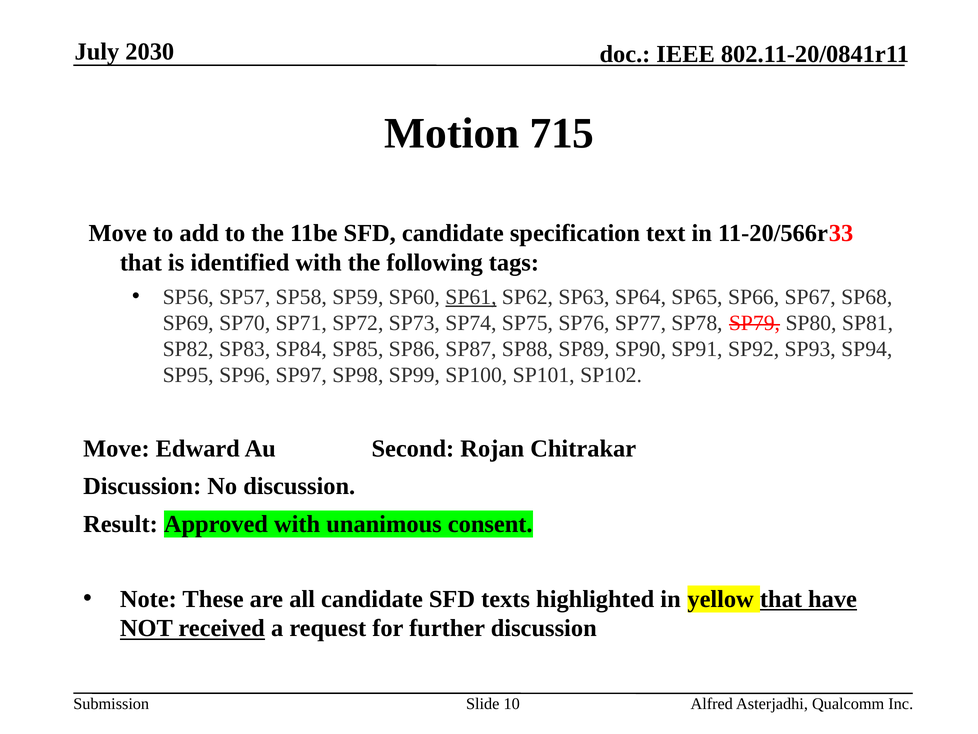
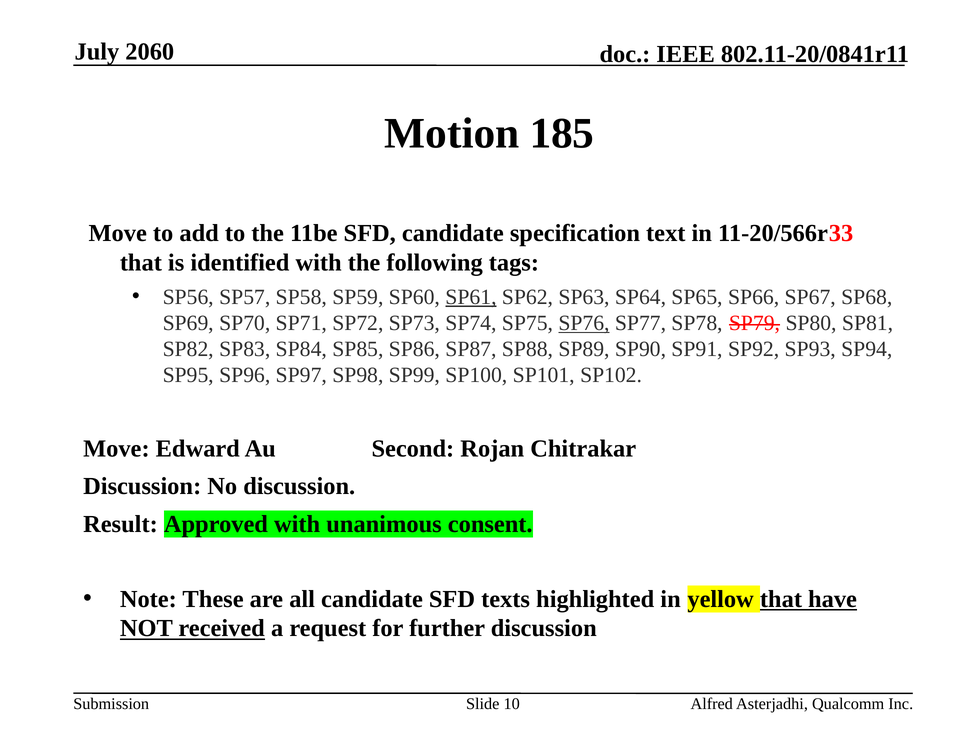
2030: 2030 -> 2060 (150, 52)
715: 715 -> 185 (562, 133)
SP76 underline: none -> present (584, 323)
